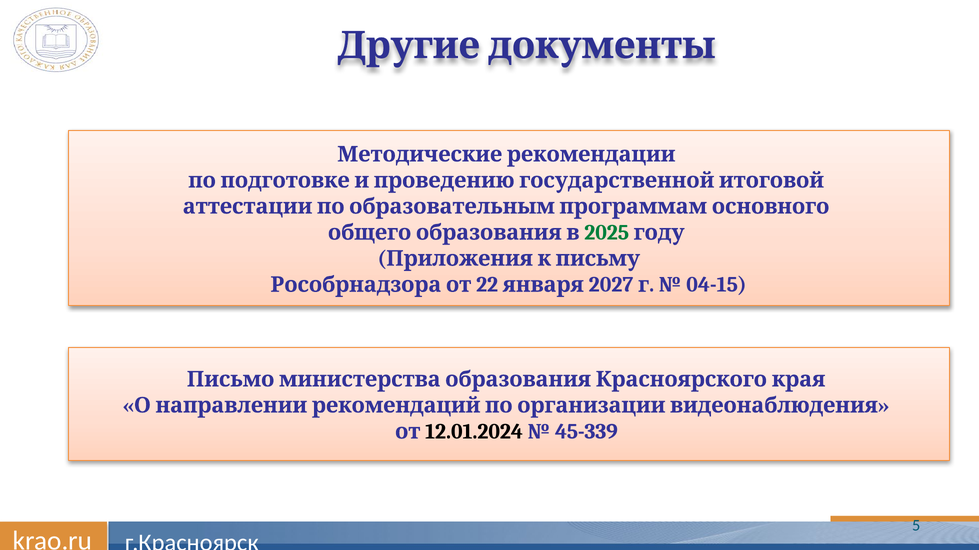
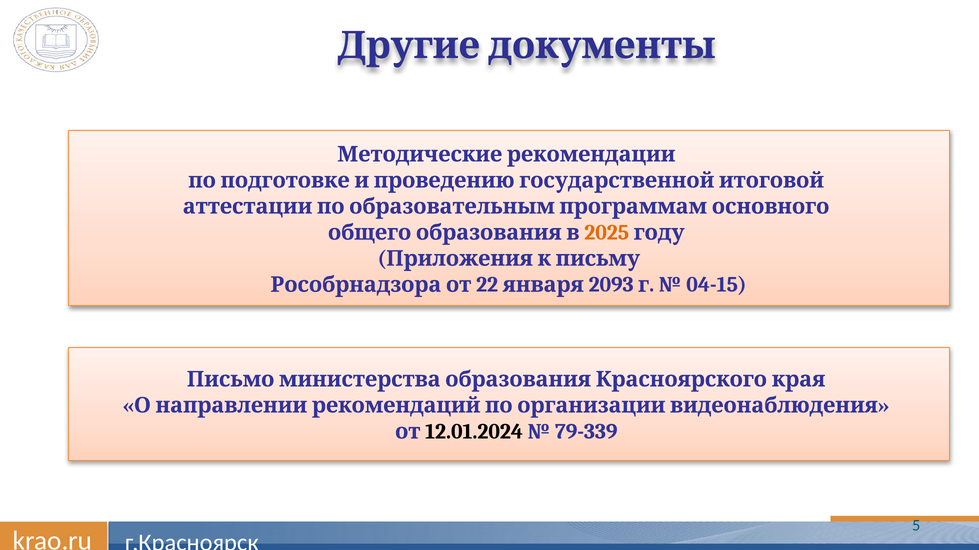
2025 colour: green -> orange (607, 233)
2027: 2027 -> 2093 (611, 285)
45-339: 45-339 -> 79-339 (586, 432)
